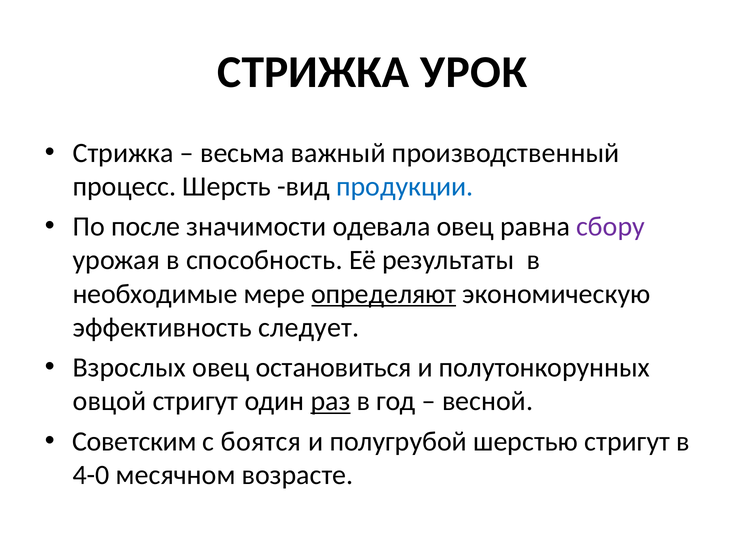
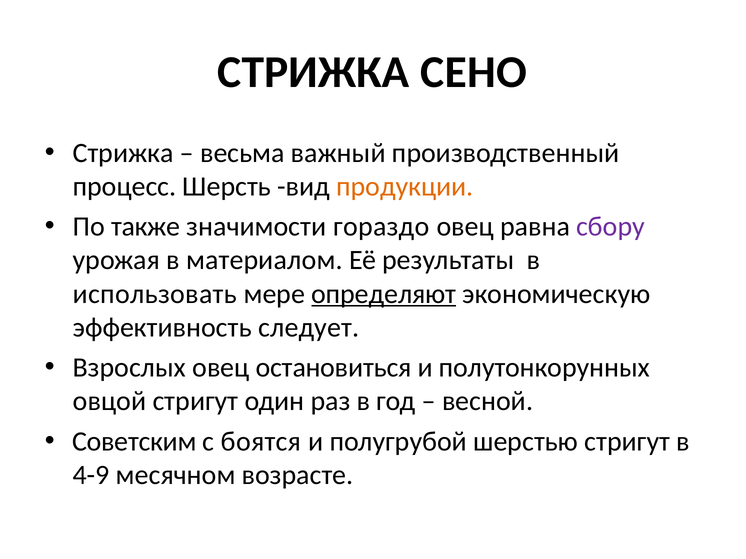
УРОК: УРОК -> СЕНО (474, 72)
продукции colour: blue -> orange (405, 187)
после: после -> также (146, 227)
одевала: одевала -> гораздо (381, 227)
способность: способность -> материалом (264, 260)
необходимые: необходимые -> использовать (155, 294)
раз underline: present -> none (331, 402)
4-0: 4-0 -> 4-9 (91, 475)
